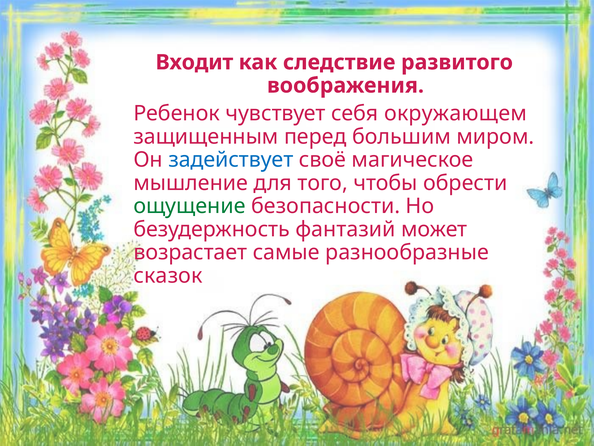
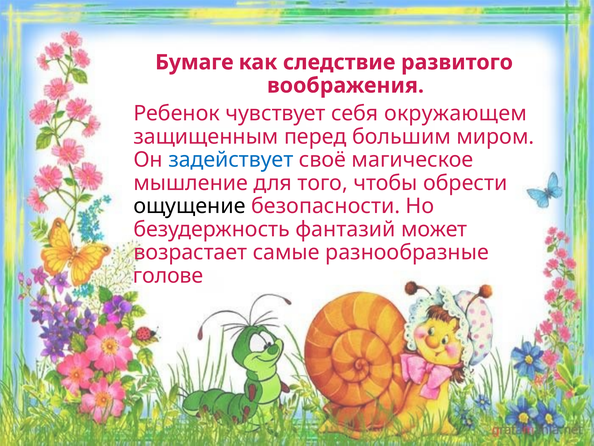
Входит: Входит -> Бумаге (194, 62)
ощущение colour: green -> black (189, 206)
сказок: сказок -> голове (168, 275)
